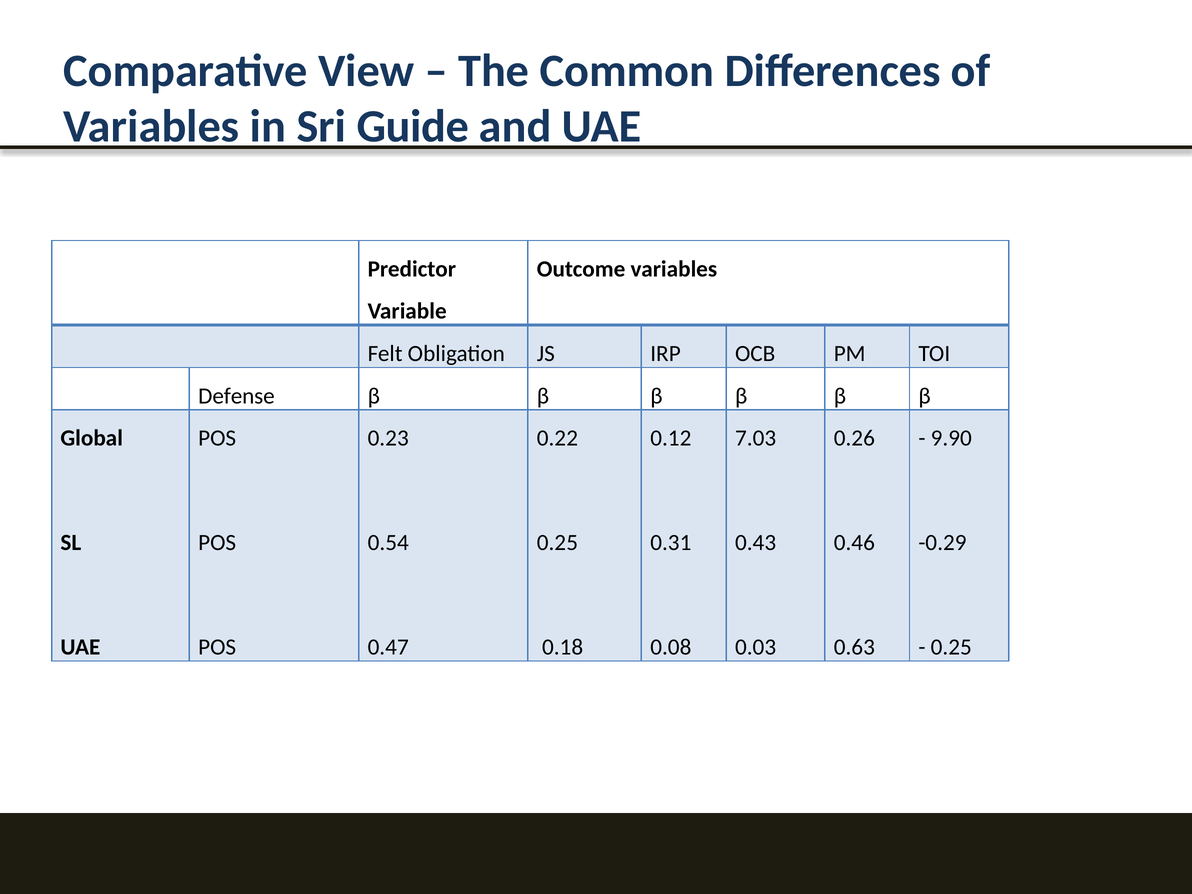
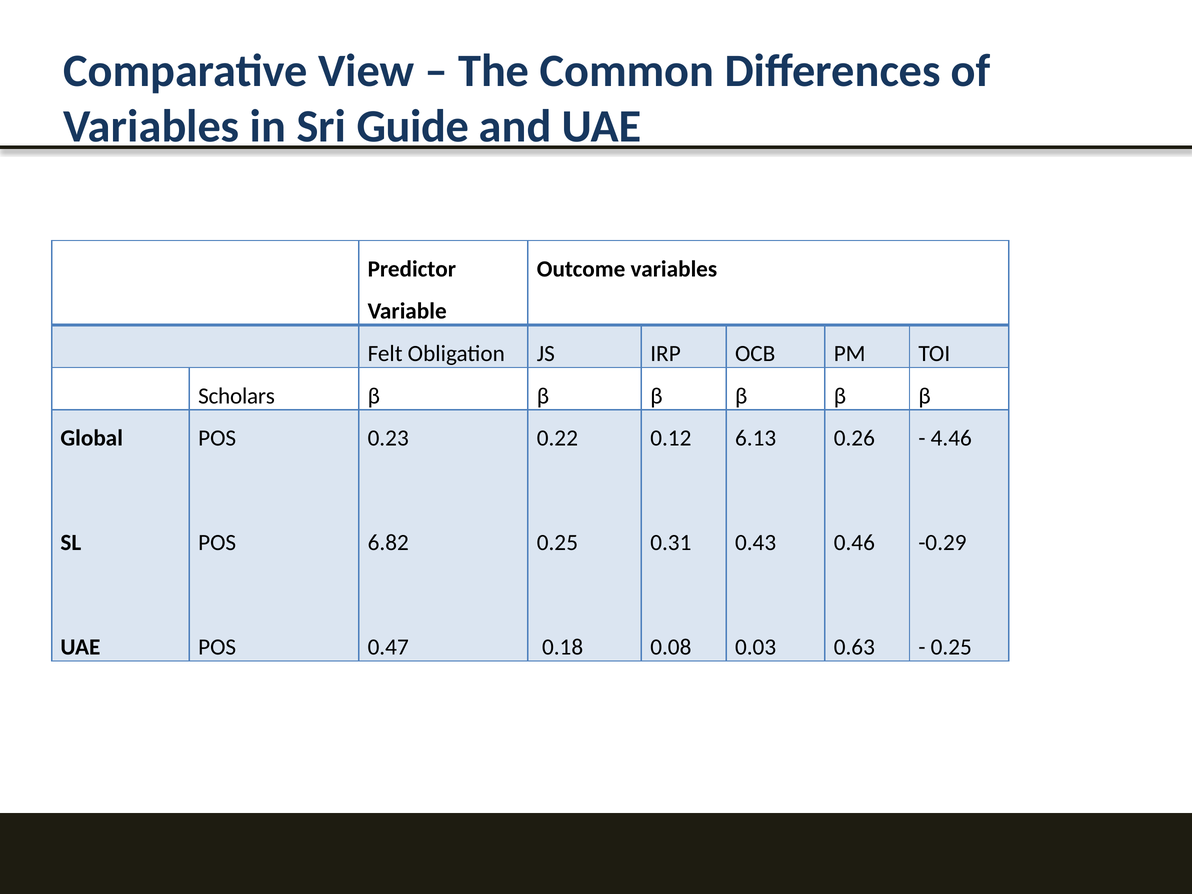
Defense: Defense -> Scholars (237, 396)
7.03: 7.03 -> 6.13 (756, 438)
9.90: 9.90 -> 4.46 (951, 438)
0.54: 0.54 -> 6.82 (388, 543)
